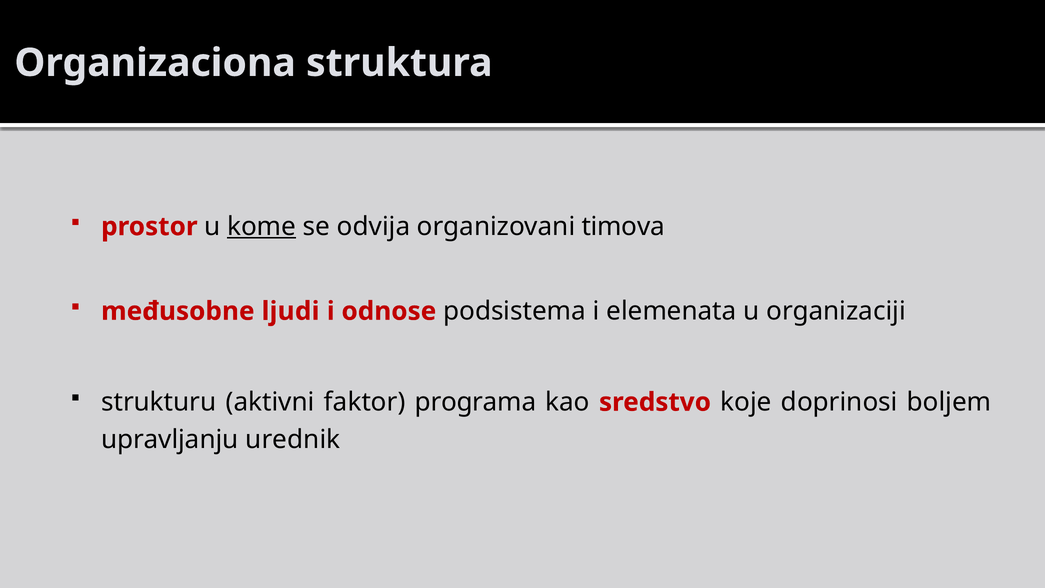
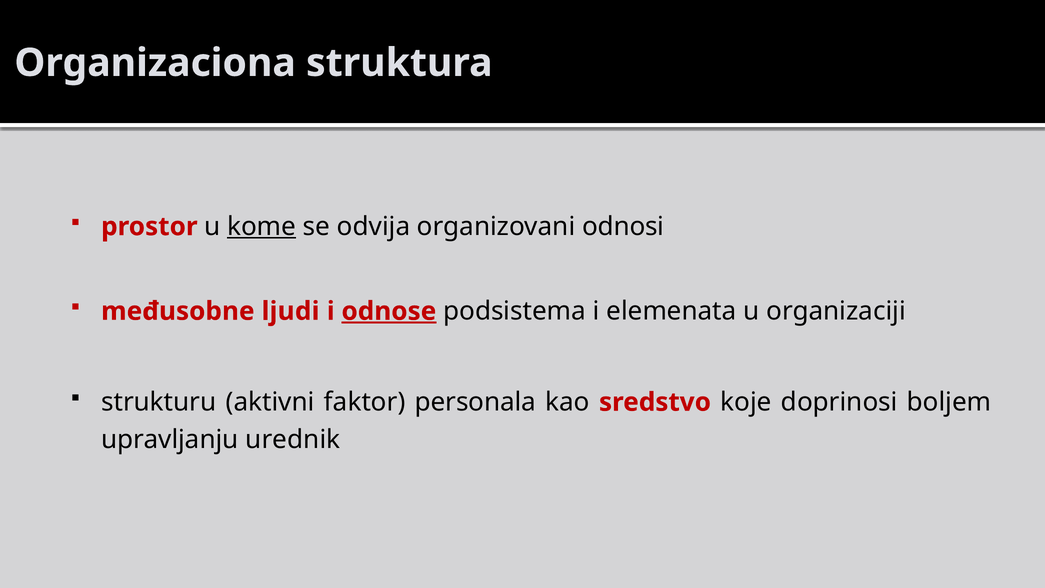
timova: timova -> odnosi (623, 226)
odnose underline: none -> present (389, 311)
programa: programa -> personala (475, 402)
